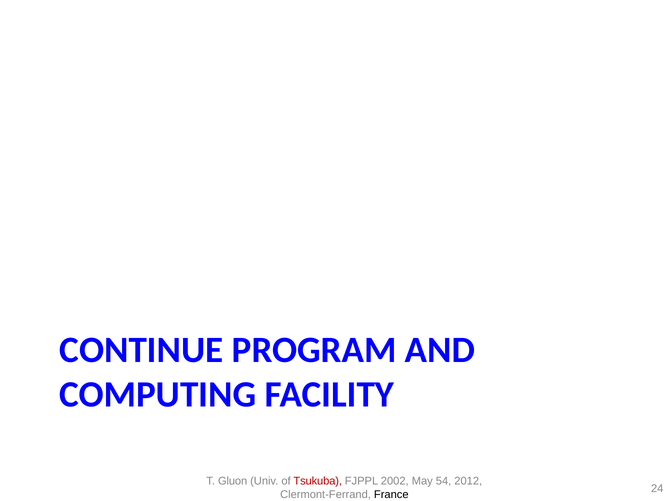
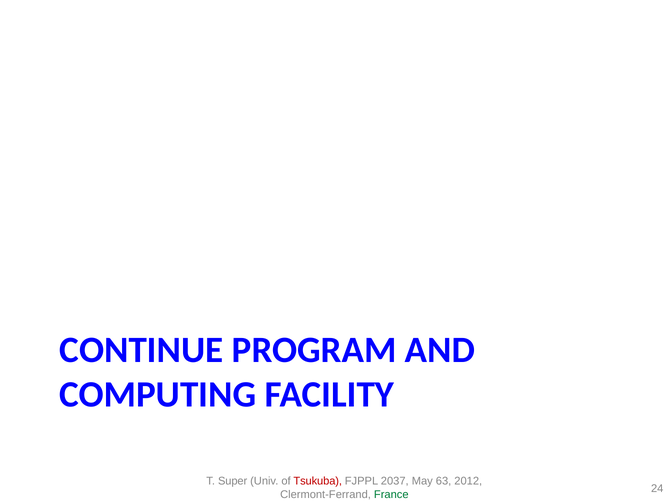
Gluon: Gluon -> Super (233, 481)
2002: 2002 -> 2037 (395, 481)
54: 54 -> 63 (444, 481)
France colour: black -> green (391, 495)
